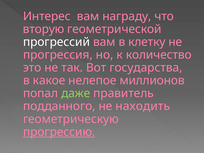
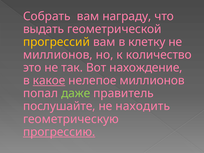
Интерес: Интерес -> Собрать (47, 16)
вторую: вторую -> выдать (44, 29)
прогрессий colour: white -> yellow (56, 42)
прогрессия: прогрессия -> миллионов (58, 55)
государства: государства -> нахождение (146, 68)
какое underline: none -> present (49, 81)
подданного: подданного -> послушайте (59, 106)
